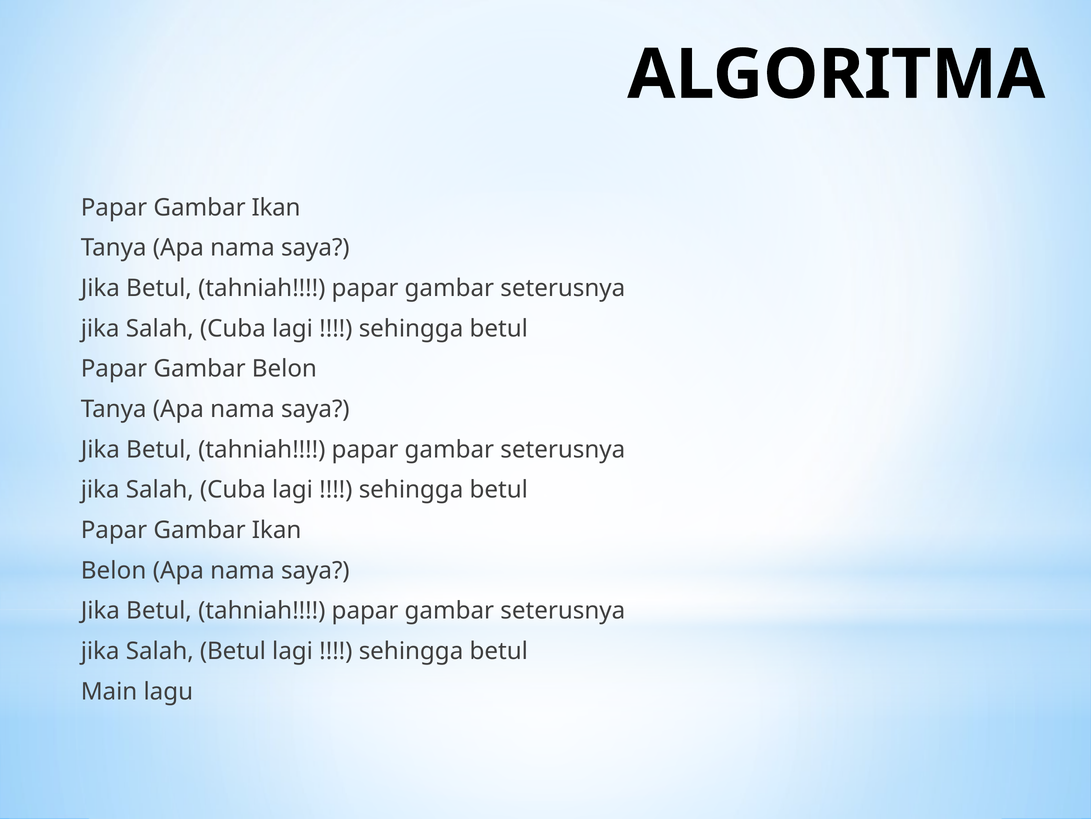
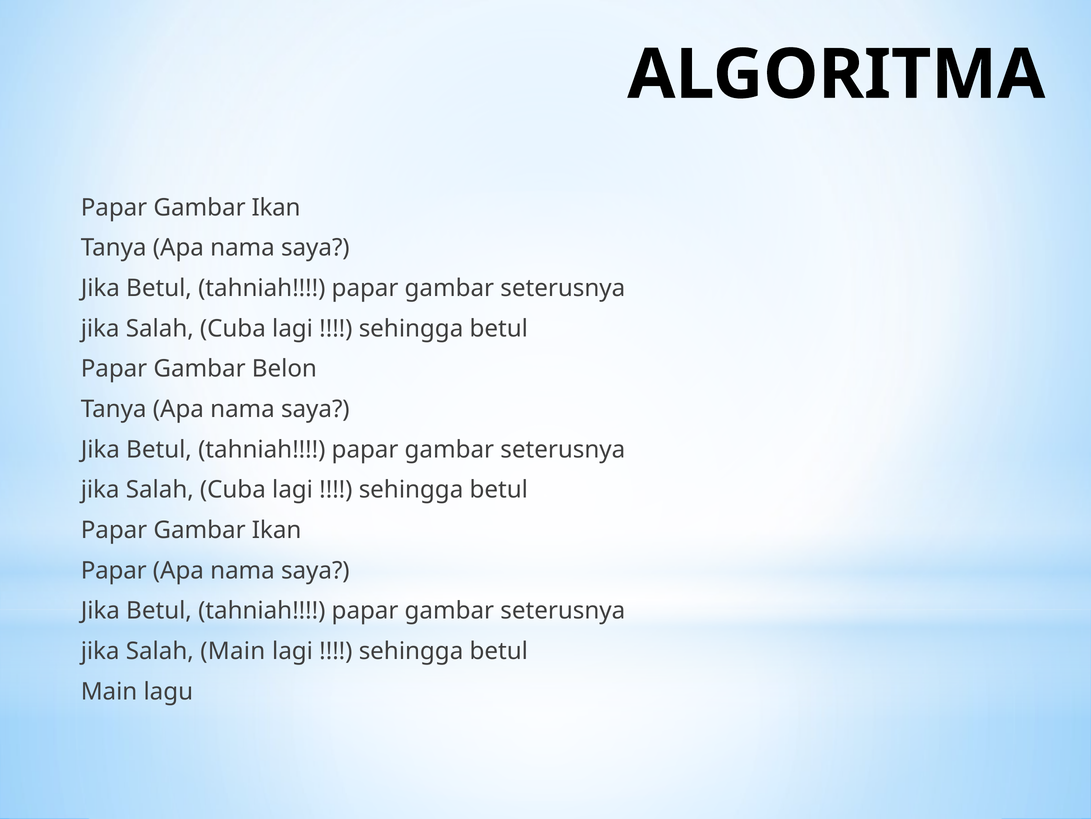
Belon: Belon -> Papar (114, 570)
Salah Betul: Betul -> Main (233, 651)
